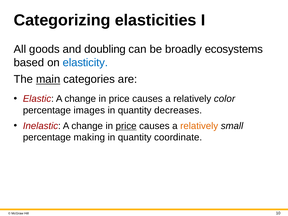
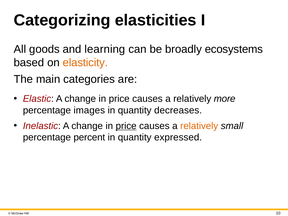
doubling: doubling -> learning (105, 49)
elasticity colour: blue -> orange (85, 63)
main underline: present -> none (48, 79)
color: color -> more (225, 99)
making: making -> percent (89, 137)
coordinate: coordinate -> expressed (178, 137)
